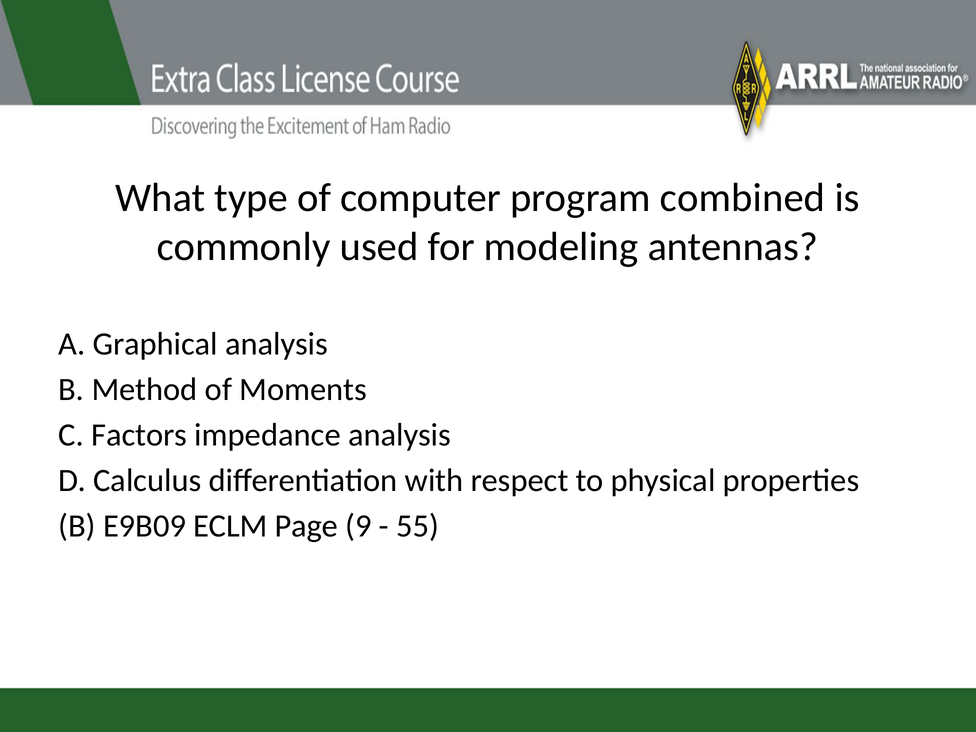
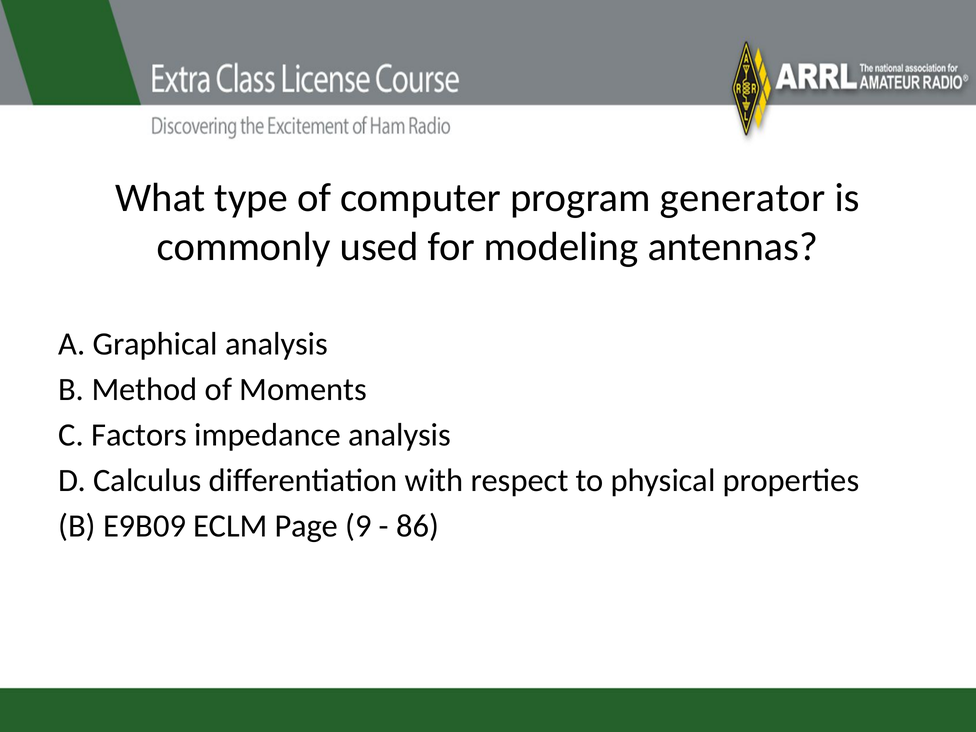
combined: combined -> generator (743, 198)
55: 55 -> 86 (418, 526)
